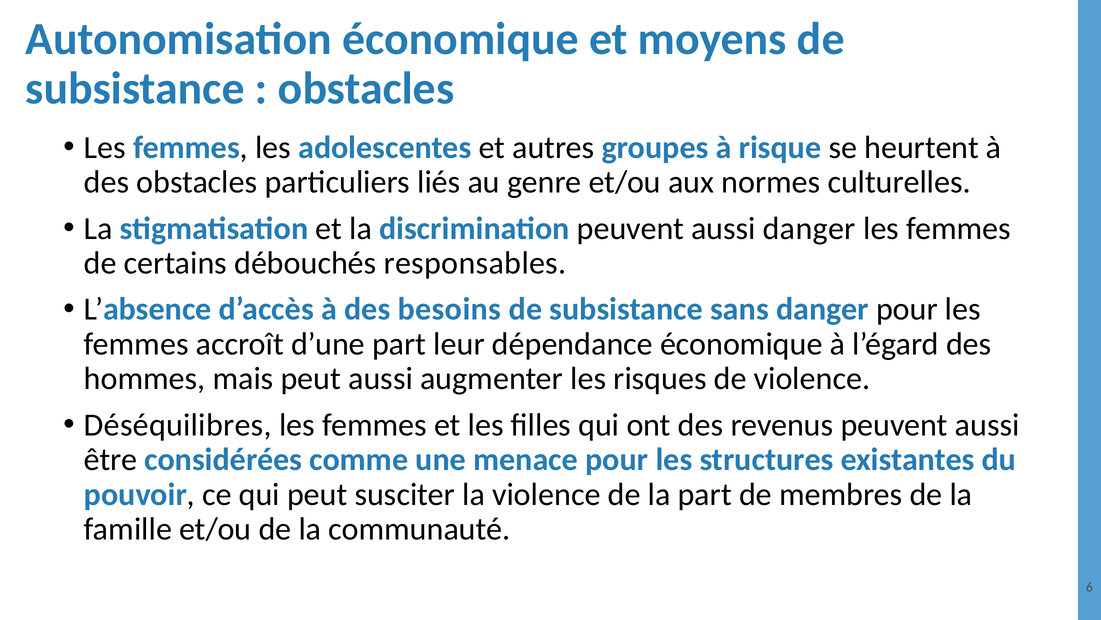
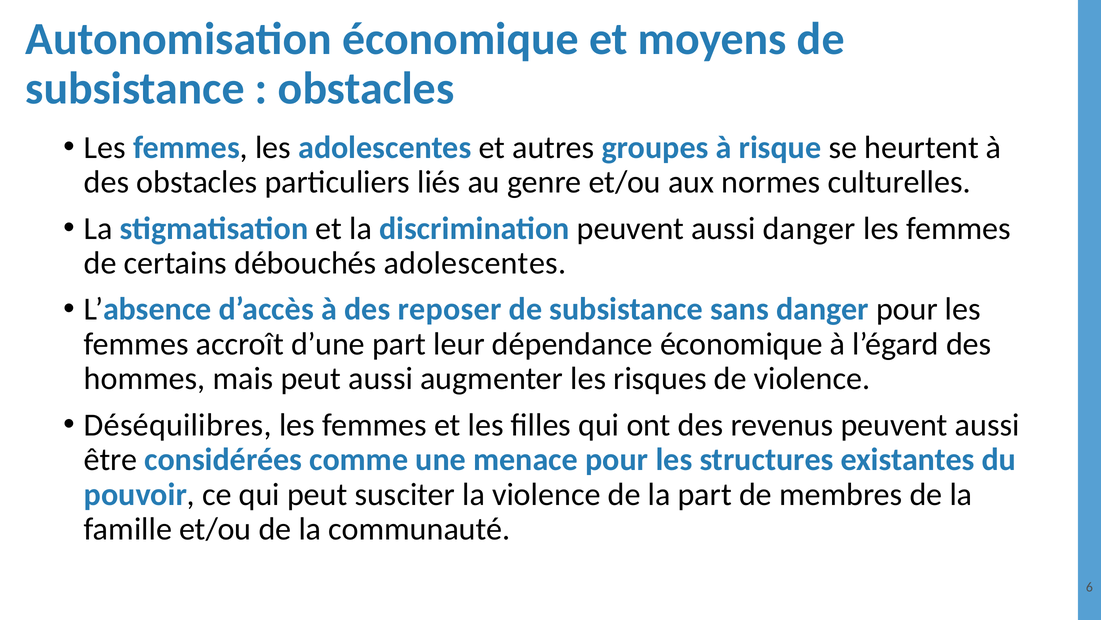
débouchés responsables: responsables -> adolescentes (475, 263)
besoins: besoins -> reposer (450, 309)
